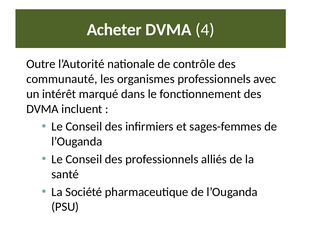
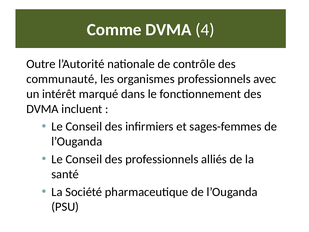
Acheter: Acheter -> Comme (114, 30)
